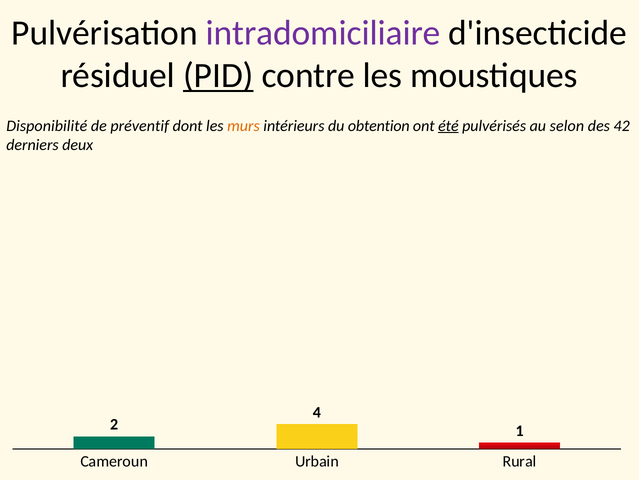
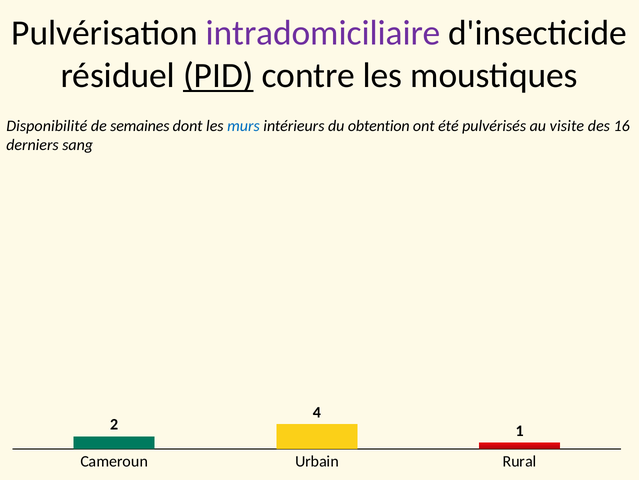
préventif: préventif -> semaines (140, 126)
murs colour: orange -> blue (243, 126)
été underline: present -> none (448, 126)
selon: selon -> visite (567, 126)
42: 42 -> 16 (622, 126)
deux: deux -> sang (78, 145)
